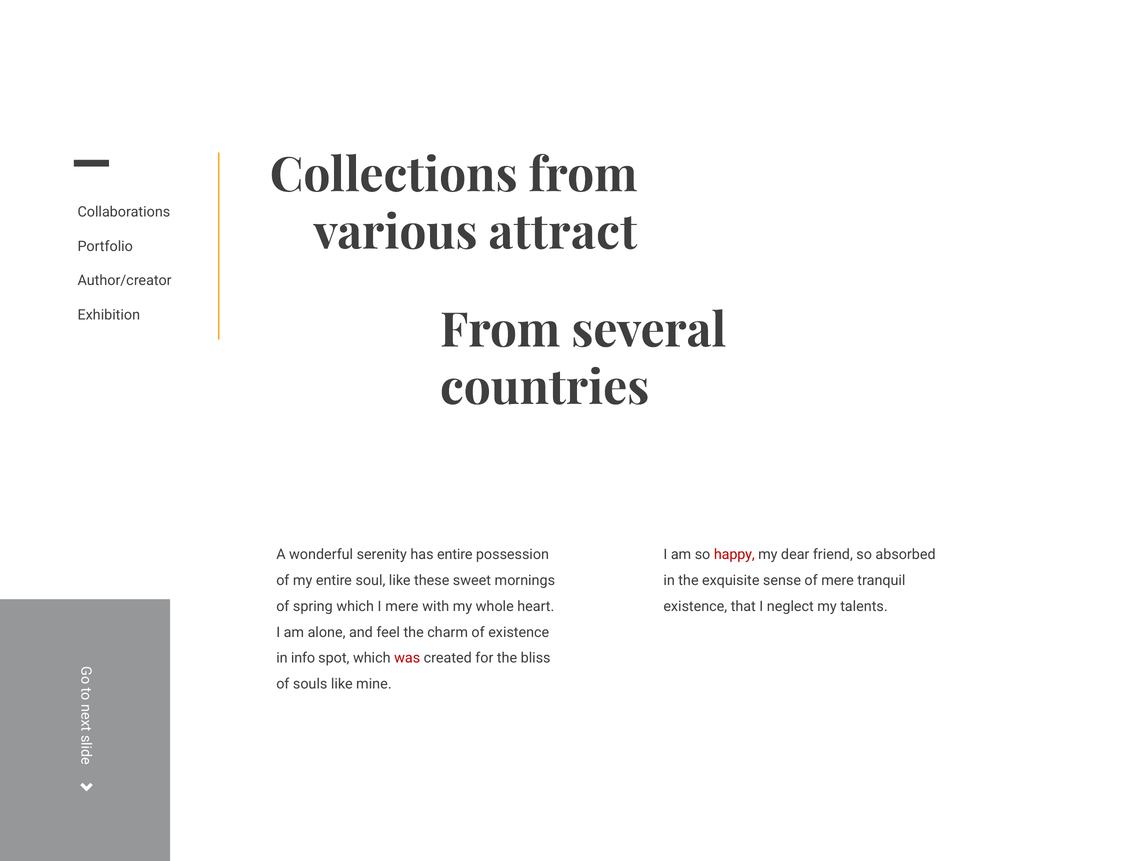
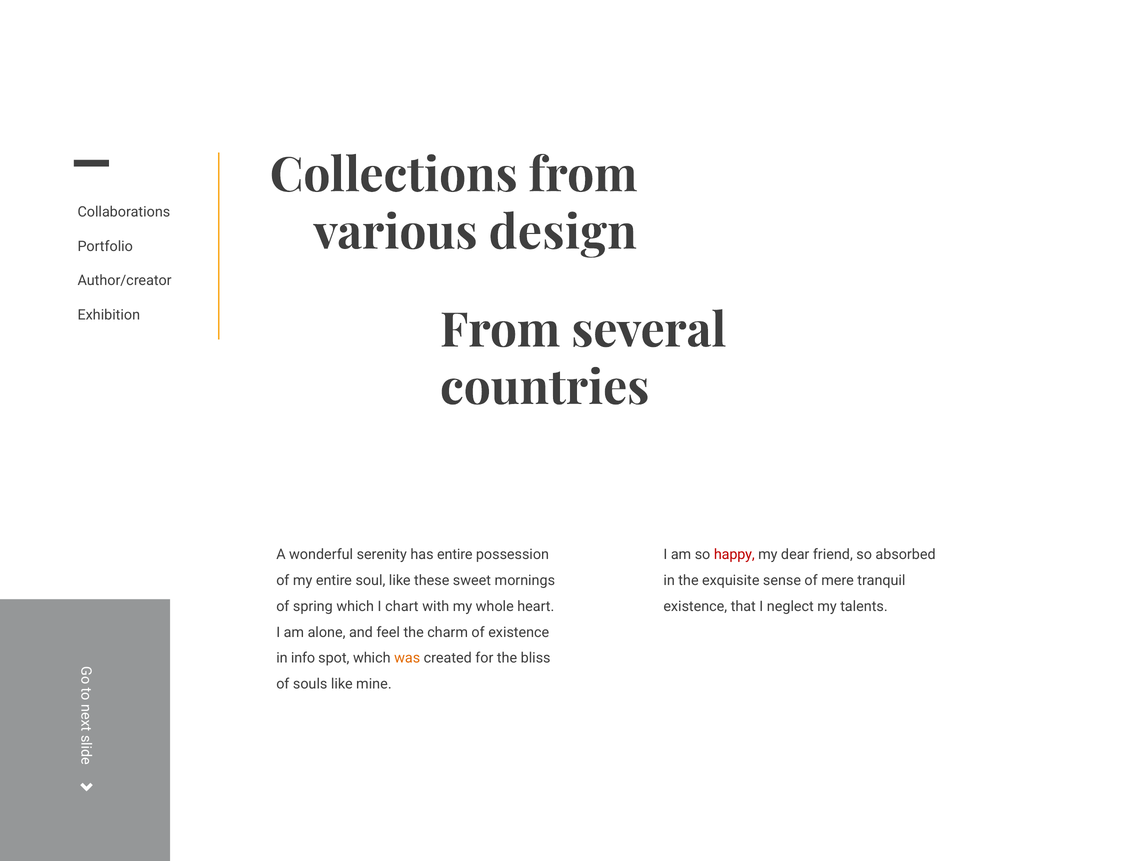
attract: attract -> design (563, 233)
I mere: mere -> chart (402, 606)
was colour: red -> orange (407, 658)
